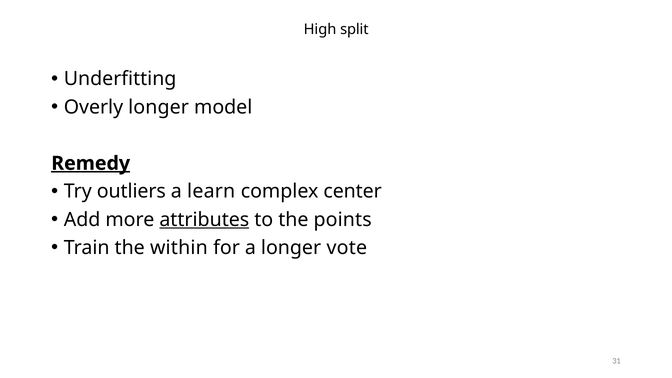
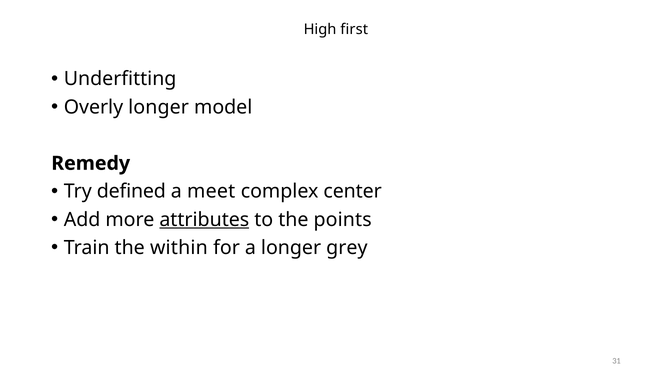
split: split -> first (354, 29)
Remedy underline: present -> none (91, 163)
outliers: outliers -> defined (131, 191)
learn: learn -> meet (211, 191)
vote: vote -> grey (347, 248)
